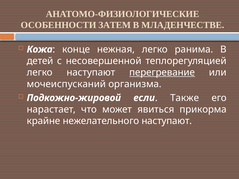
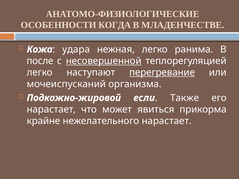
ЗАТЕМ: ЗАТЕМ -> КОГДА (115, 25)
конце: конце -> удара (76, 49)
детей: детей -> после (40, 61)
несовершенной underline: none -> present (104, 61)
нежелательного наступают: наступают -> нарастает (167, 121)
